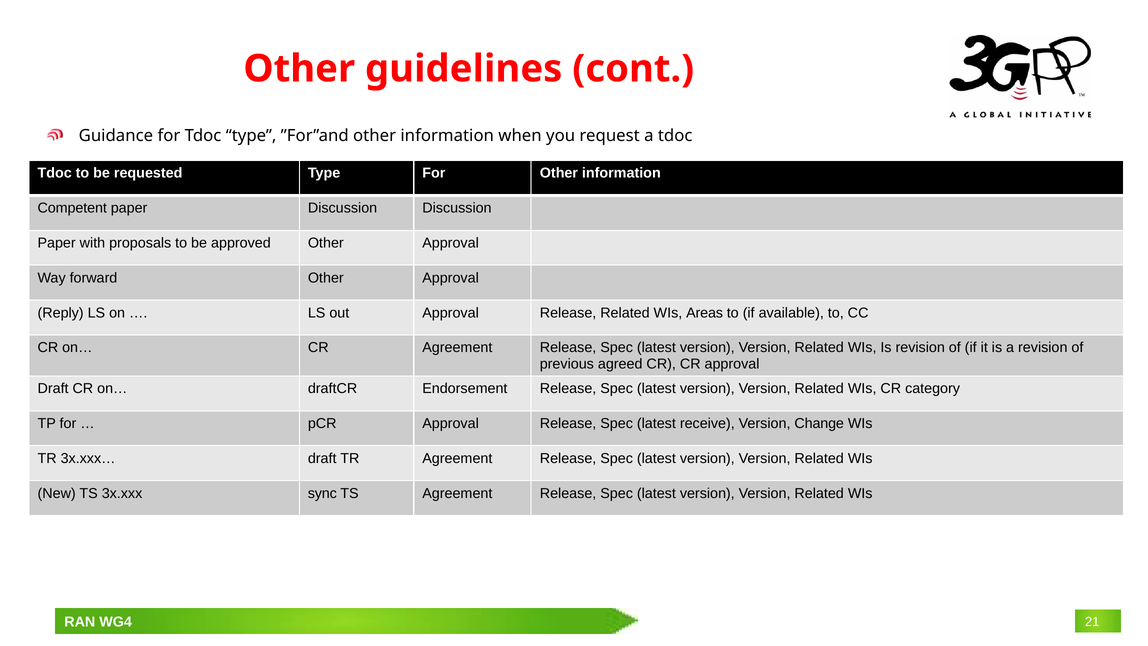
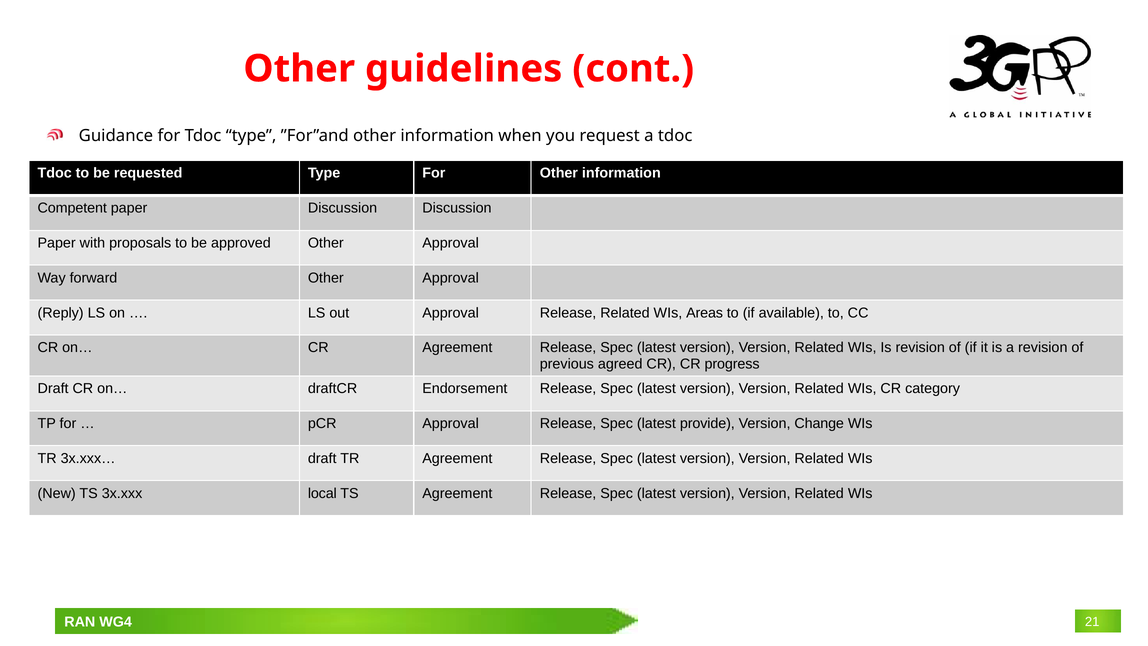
CR approval: approval -> progress (732, 364)
receive: receive -> provide (707, 423)
sync: sync -> local (322, 493)
